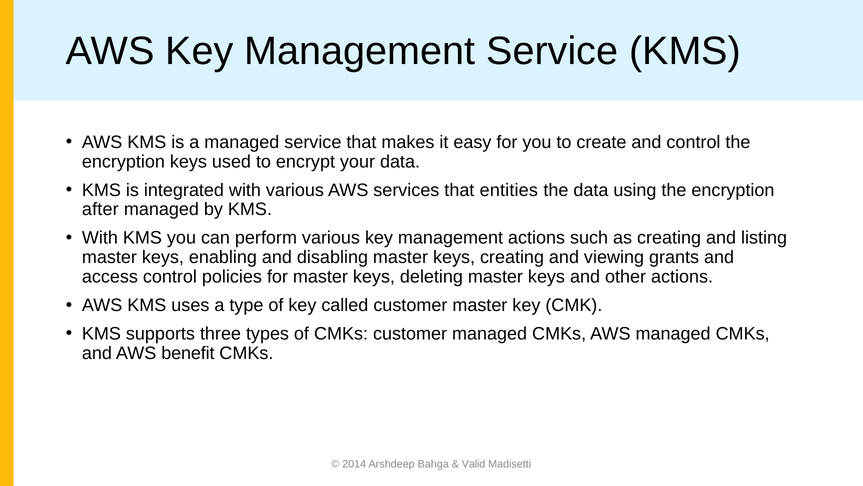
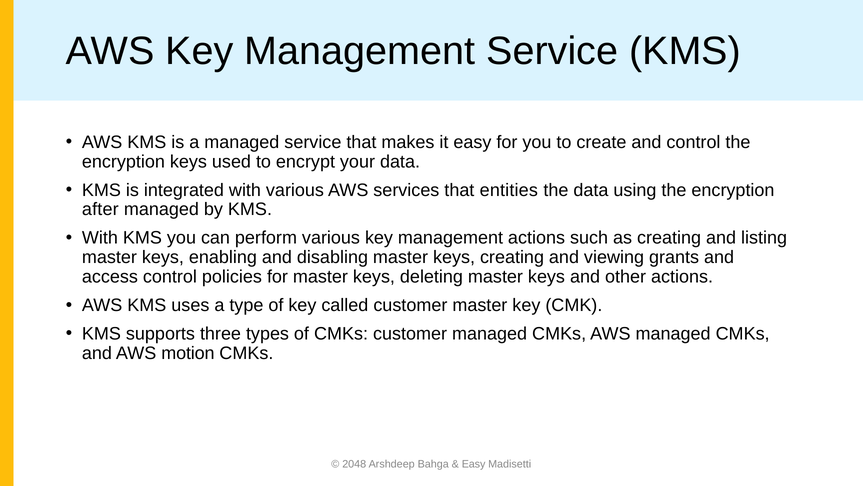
benefit: benefit -> motion (188, 353)
2014: 2014 -> 2048 (354, 464)
Valid: Valid -> Easy (474, 464)
